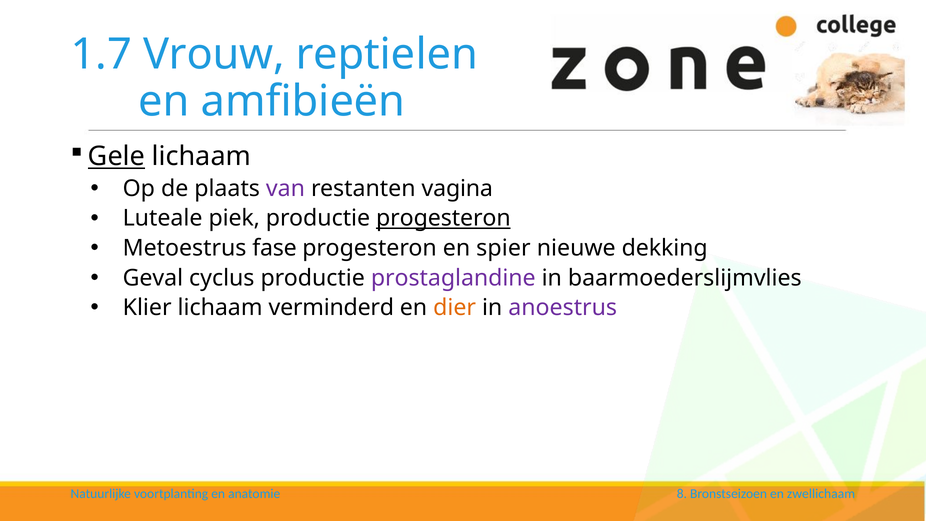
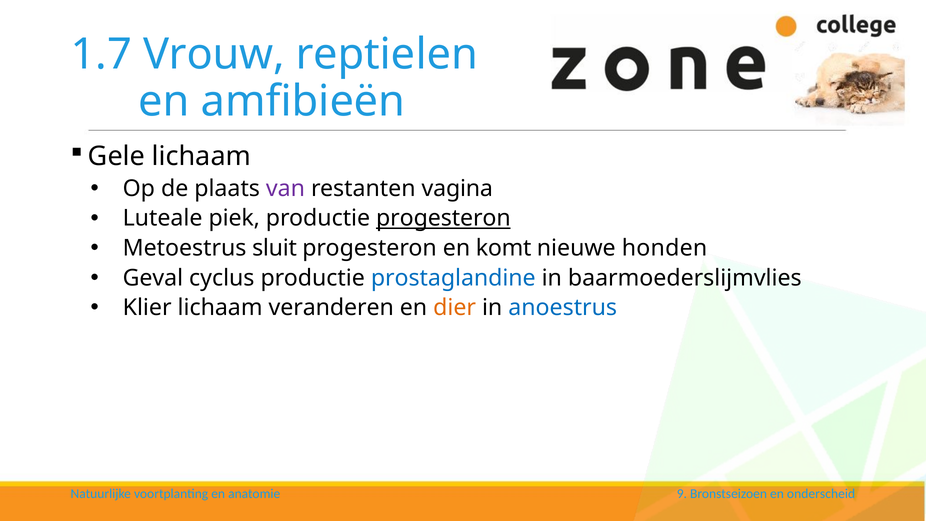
Gele underline: present -> none (116, 157)
fase: fase -> sluit (275, 248)
spier: spier -> komt (504, 248)
dekking: dekking -> honden (665, 248)
prostaglandine colour: purple -> blue (453, 278)
verminderd: verminderd -> veranderen (331, 308)
anoestrus colour: purple -> blue (563, 308)
8: 8 -> 9 (682, 493)
zwellichaam: zwellichaam -> onderscheid (821, 493)
